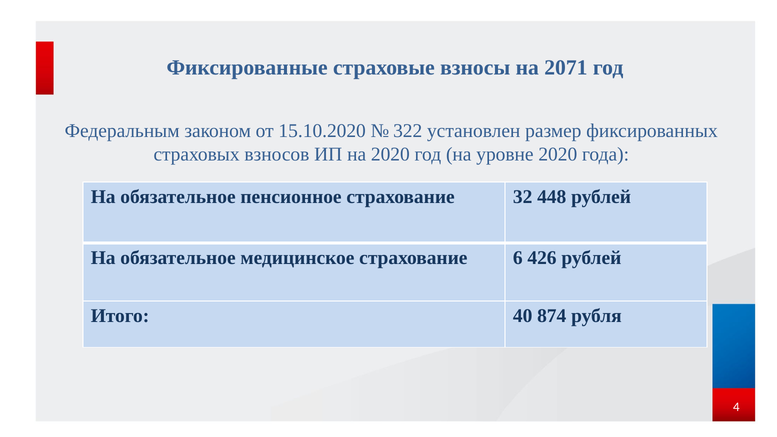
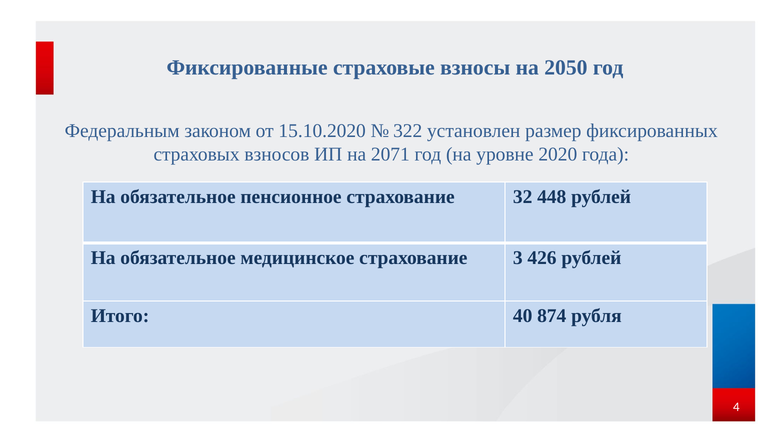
2071: 2071 -> 2050 (566, 67)
на 2020: 2020 -> 2071 (390, 154)
6: 6 -> 3 (518, 258)
